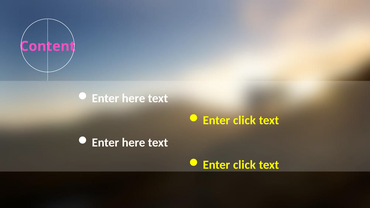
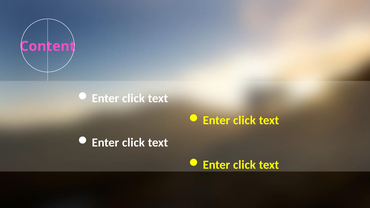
here: here -> click (133, 98)
here: here -> click (133, 143)
